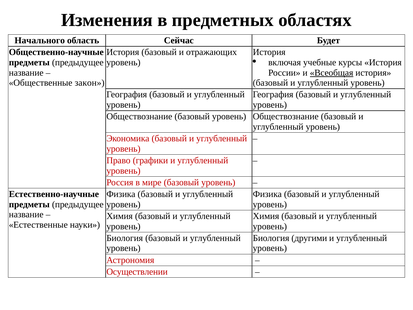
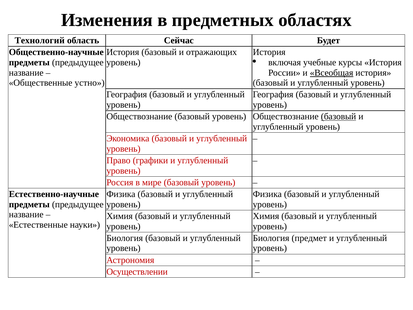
Начального: Начального -> Технологий (40, 40)
закон: закон -> устно (90, 83)
базовый underline: none -> present (339, 116)
другими: другими -> предмет (309, 238)
